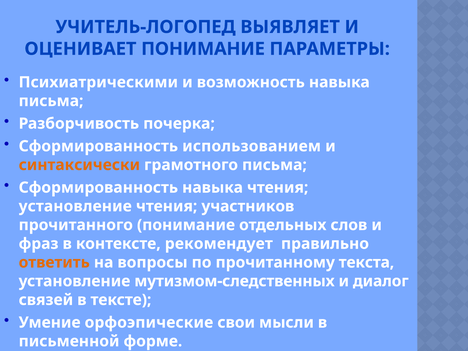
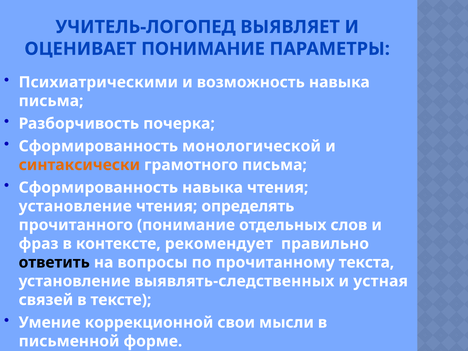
использованием: использованием -> монологической (252, 146)
участников: участников -> определять (248, 206)
ответить colour: orange -> black (54, 262)
мутизмом-следственных: мутизмом-следственных -> выявлять-следственных (234, 281)
диалог: диалог -> устная (381, 281)
орфоэпические: орфоэпические -> коррекционной (149, 322)
